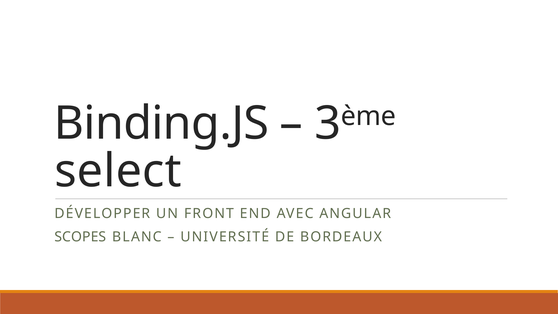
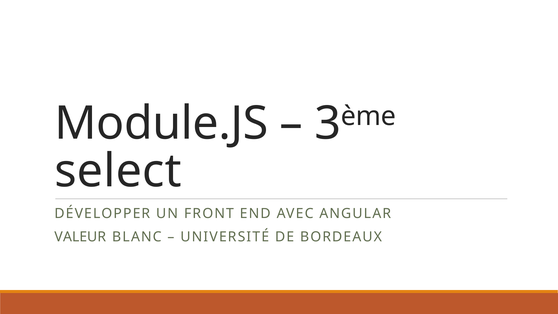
Binding.JS: Binding.JS -> Module.JS (161, 124)
SCOPES: SCOPES -> VALEUR (80, 237)
